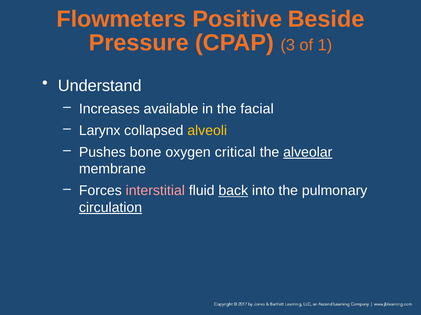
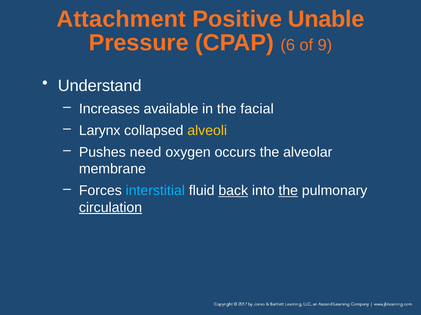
Flowmeters: Flowmeters -> Attachment (121, 19)
Beside: Beside -> Unable (326, 19)
3: 3 -> 6 (288, 45)
1: 1 -> 9 (325, 45)
bone: bone -> need (146, 153)
critical: critical -> occurs (235, 153)
alveolar underline: present -> none (308, 153)
interstitial colour: pink -> light blue (155, 191)
the underline: none -> present (288, 191)
